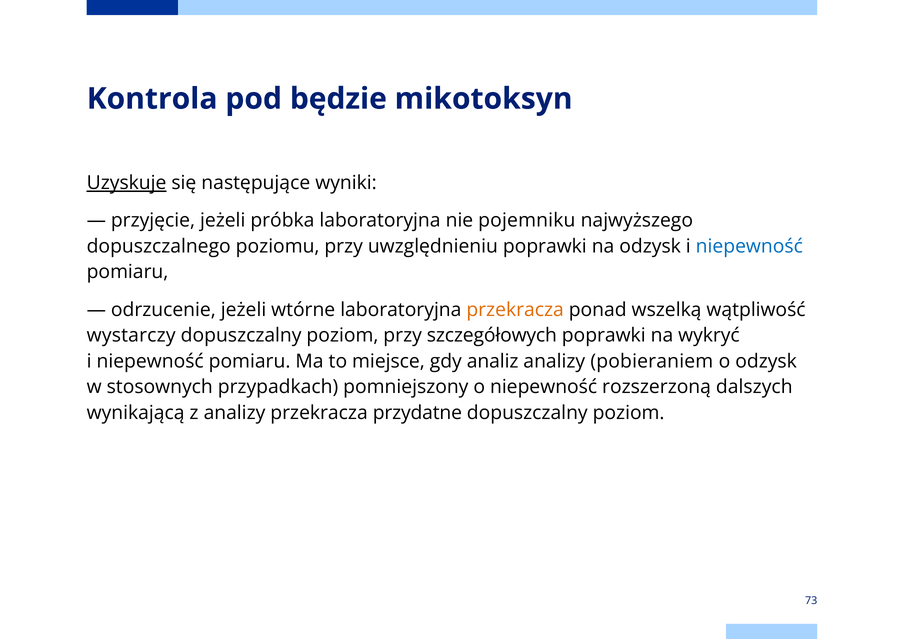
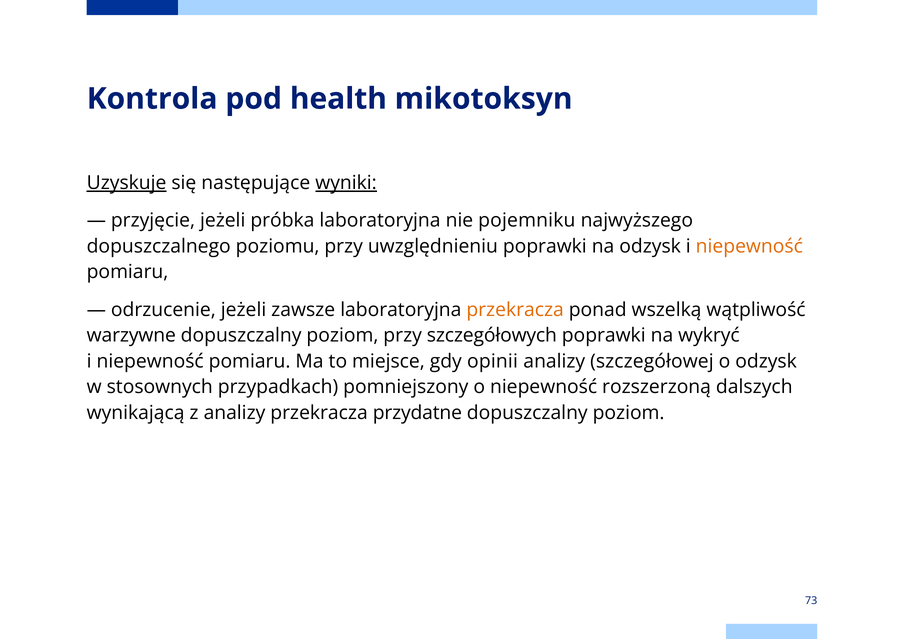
będzie: będzie -> health (338, 99)
wyniki underline: none -> present (346, 183)
niepewność colour: blue -> orange (749, 246)
wtórne: wtórne -> zawsze (303, 310)
wystarczy: wystarczy -> warzywne (131, 336)
analiz: analiz -> opinii (492, 361)
pobieraniem: pobieraniem -> szczegółowej (652, 361)
